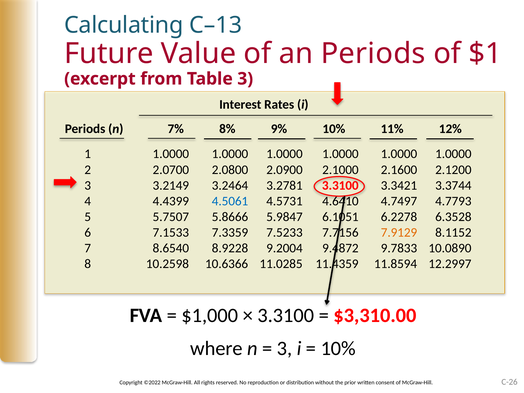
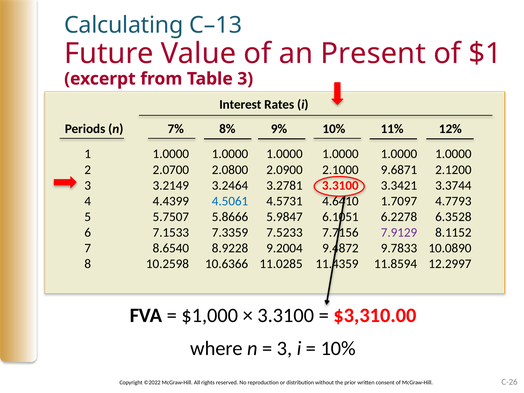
an Periods: Periods -> Present (373, 54)
2.1600: 2.1600 -> 9.6871 (399, 170)
4.7497: 4.7497 -> 1.7097 (399, 201)
7.9129 colour: orange -> purple (399, 233)
